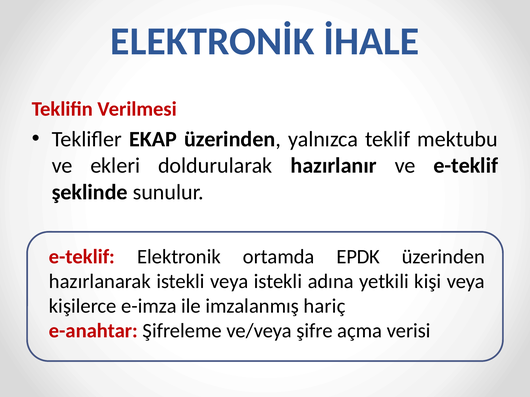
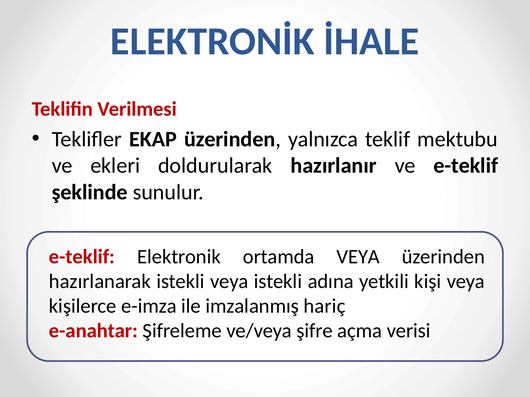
ortamda EPDK: EPDK -> VEYA (358, 257)
